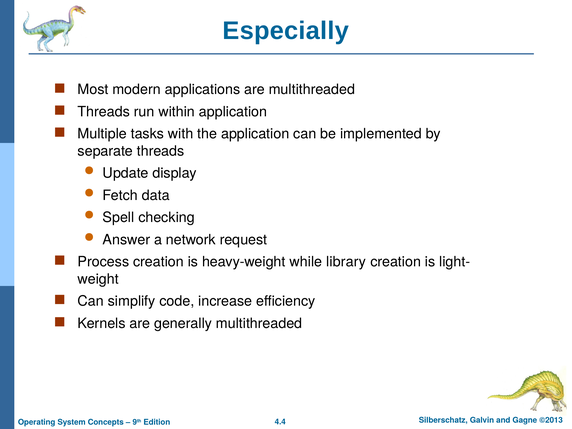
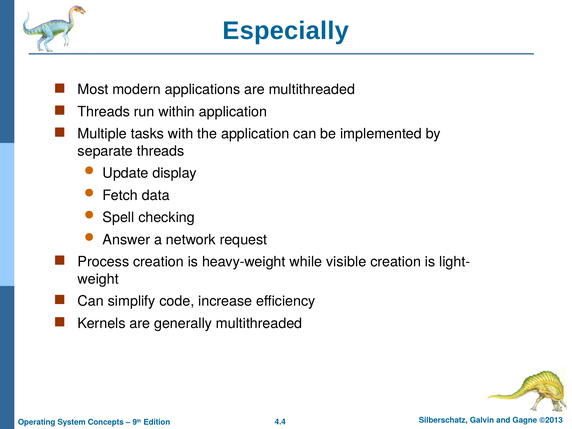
library: library -> visible (346, 262)
